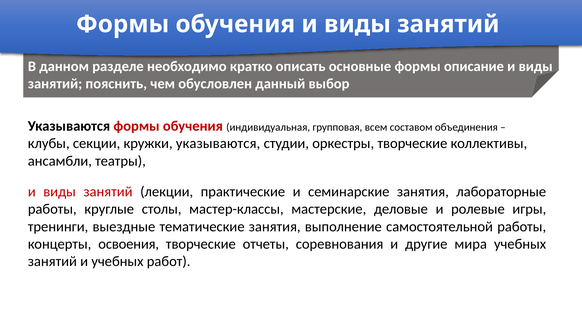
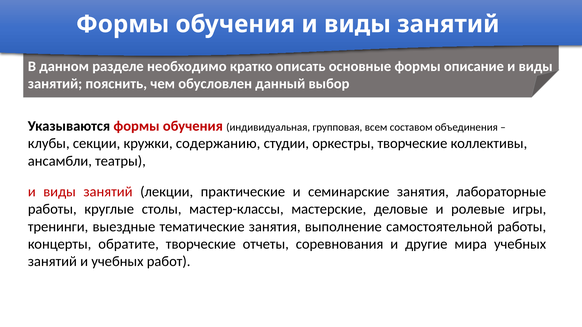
кружки указываются: указываются -> содержанию (218, 144)
освоения: освоения -> обратите (129, 244)
